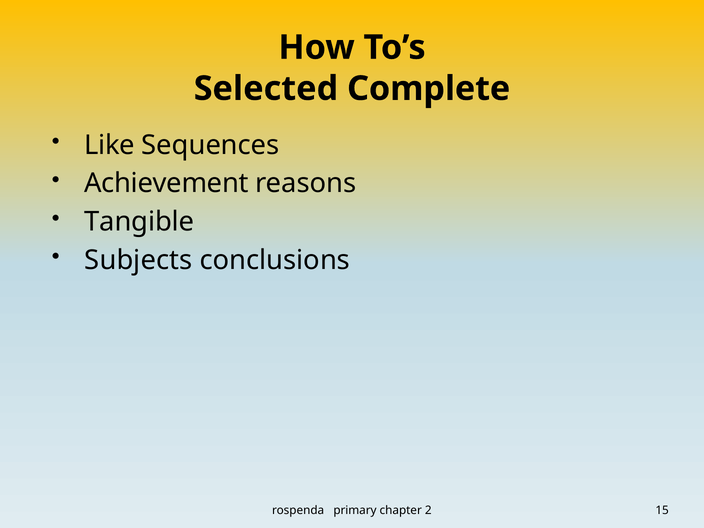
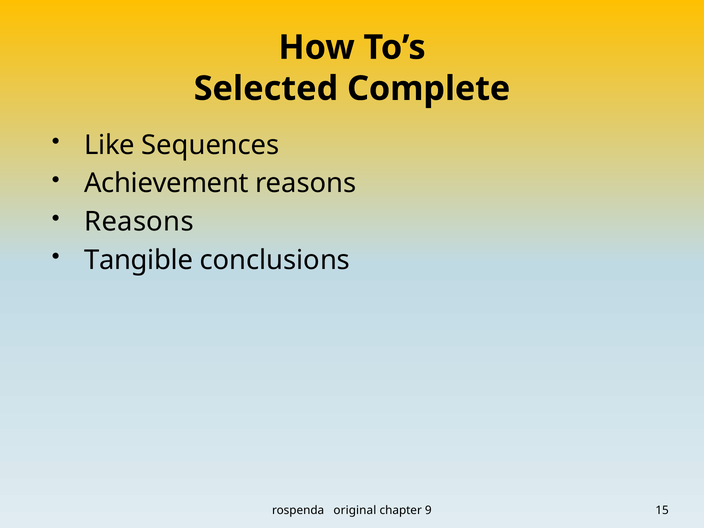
Tangible: Tangible -> Reasons (139, 222)
Subjects: Subjects -> Tangible (139, 260)
primary: primary -> original (355, 511)
2: 2 -> 9 (428, 511)
